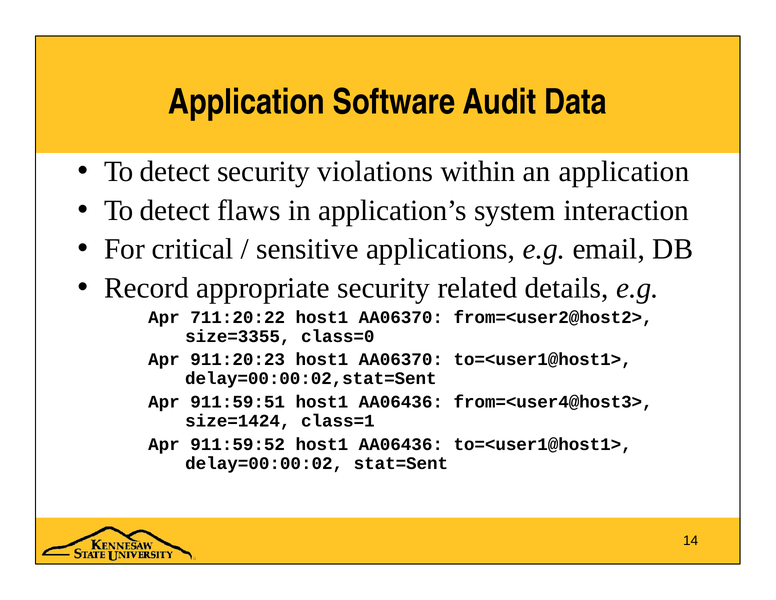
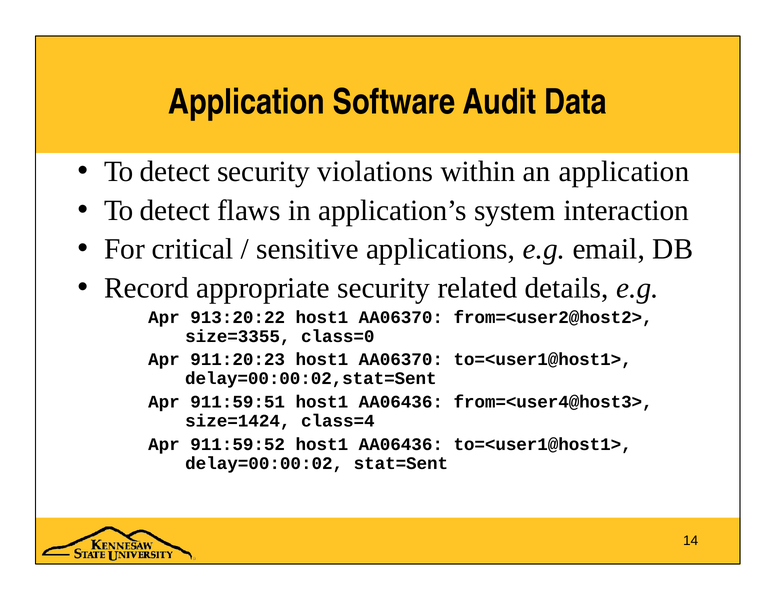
711:20:22: 711:20:22 -> 913:20:22 (238, 317)
class=1: class=1 -> class=4 (338, 421)
